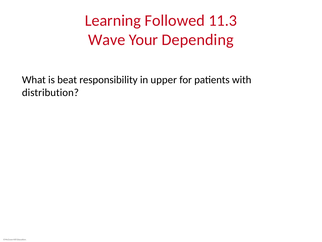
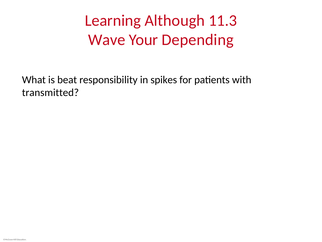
Followed: Followed -> Although (175, 20)
upper: upper -> spikes (164, 80)
distribution: distribution -> transmitted (50, 92)
